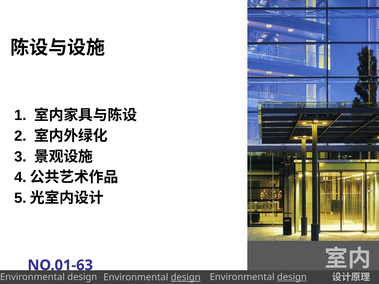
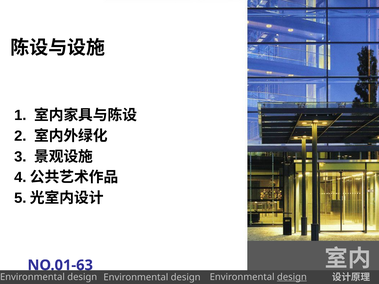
design underline: present -> none (186, 278)
